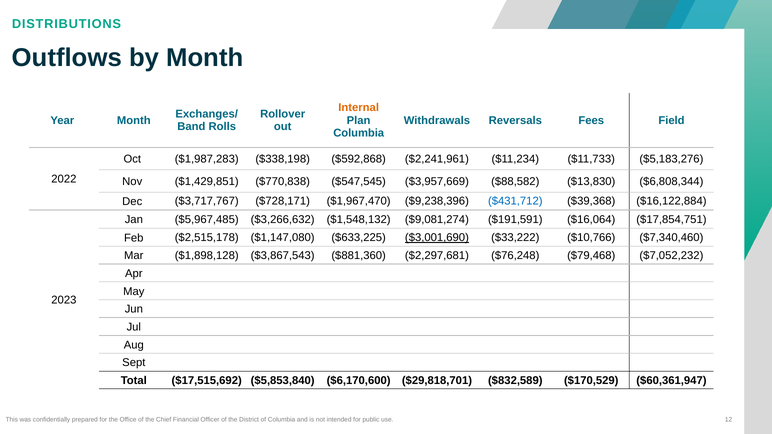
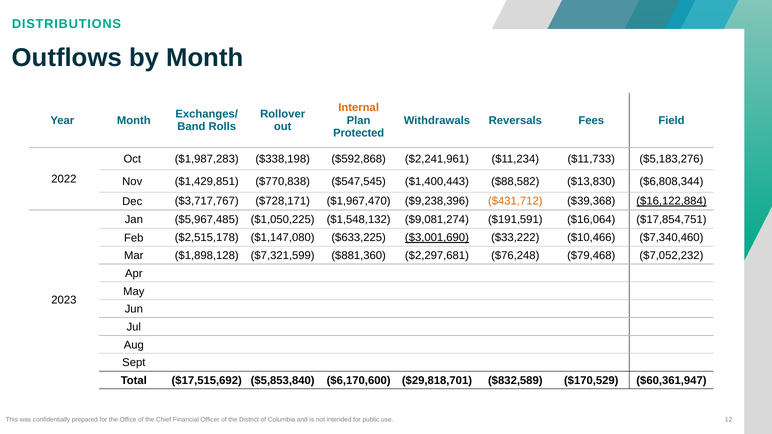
Columbia: Columbia -> Protected (359, 133)
$3,957,669: $3,957,669 -> $1,400,443 (437, 181)
$431,712 colour: blue -> orange (515, 201)
$16,122,884 underline: none -> present (671, 201)
$3,266,632: $3,266,632 -> $1,050,225 (283, 220)
$10,766: $10,766 -> $10,466 (591, 238)
$3,867,543: $3,867,543 -> $7,321,599 (283, 256)
